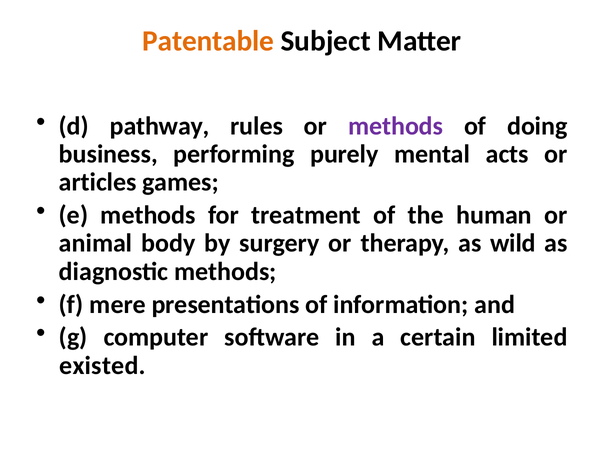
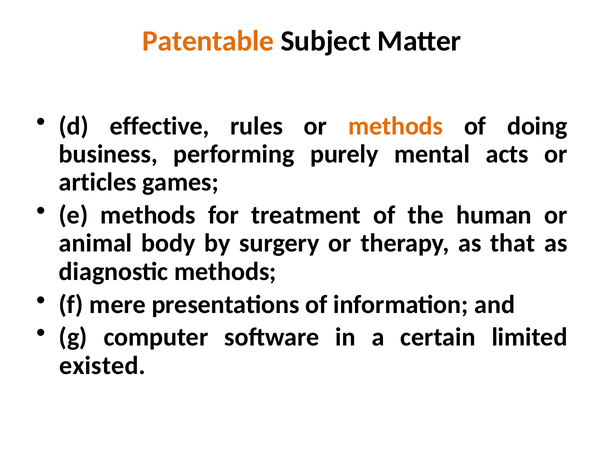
pathway: pathway -> effective (160, 126)
methods colour: purple -> orange (396, 126)
wild: wild -> that (513, 243)
